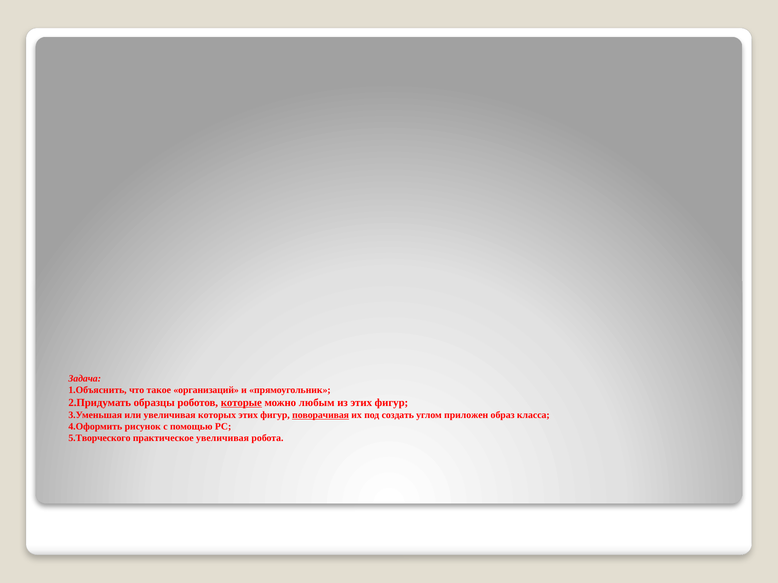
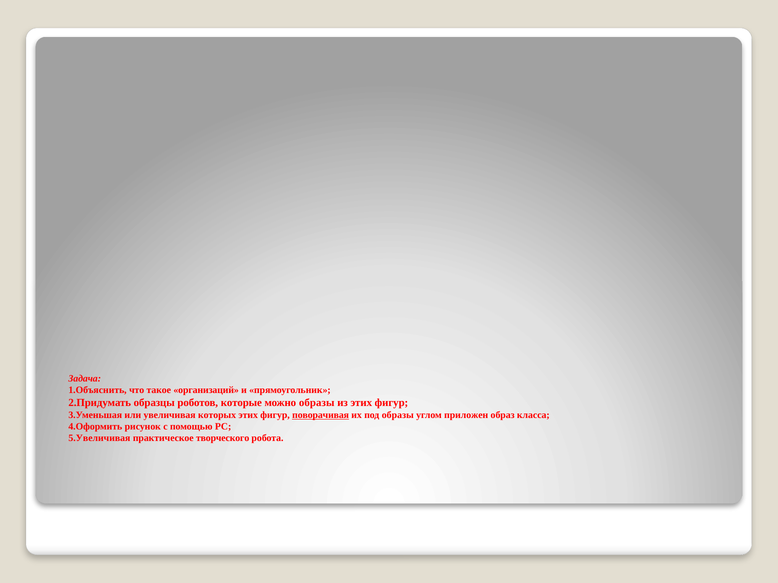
которые underline: present -> none (241, 403)
можно любым: любым -> образы (317, 403)
под создать: создать -> образы (398, 415)
5.Творческого: 5.Творческого -> 5.Увеличивая (99, 439)
практическое увеличивая: увеличивая -> творческого (223, 439)
